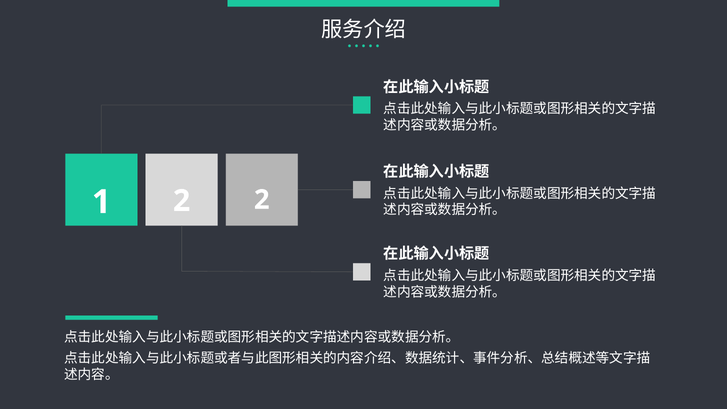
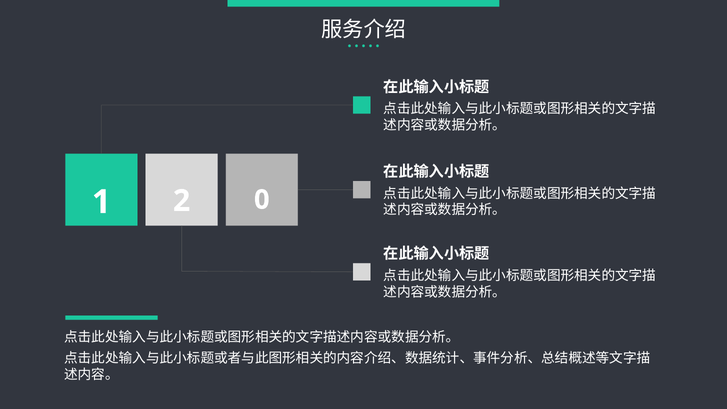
2 2: 2 -> 0 (262, 200)
